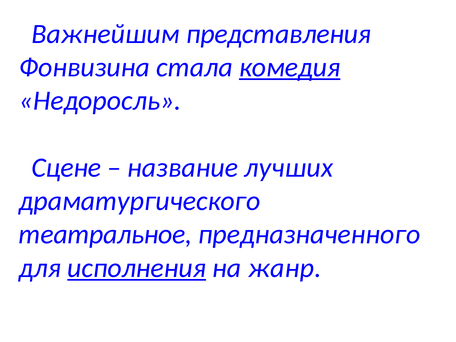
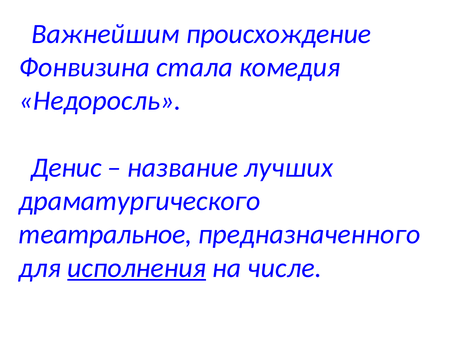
представления: представления -> происхождение (279, 34)
комедия underline: present -> none (290, 67)
Сцене: Сцене -> Денис (66, 168)
жанр: жанр -> числе (285, 268)
